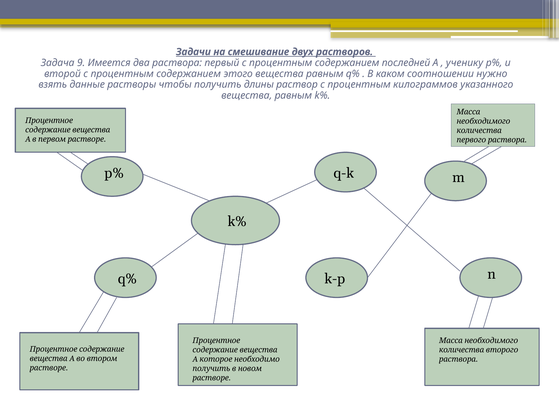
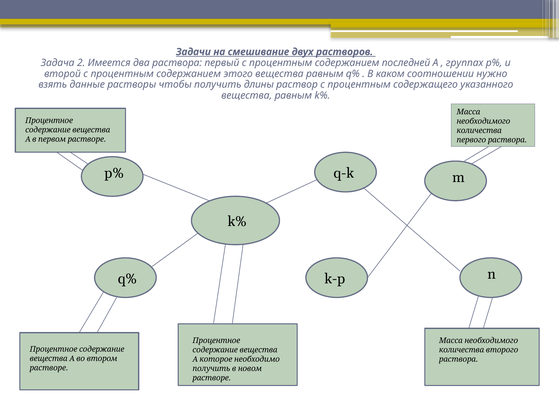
9: 9 -> 2 (81, 63)
ученику: ученику -> группах (465, 63)
килограммов: килограммов -> содержащего (426, 85)
